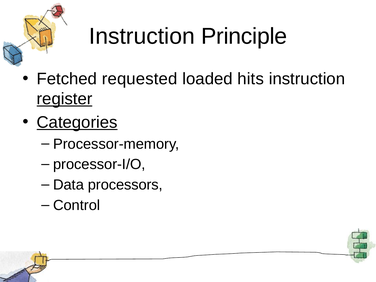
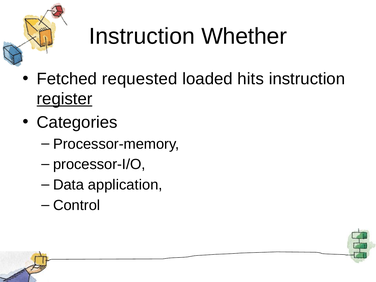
Principle: Principle -> Whether (244, 36)
Categories underline: present -> none (77, 122)
processors: processors -> application (125, 185)
